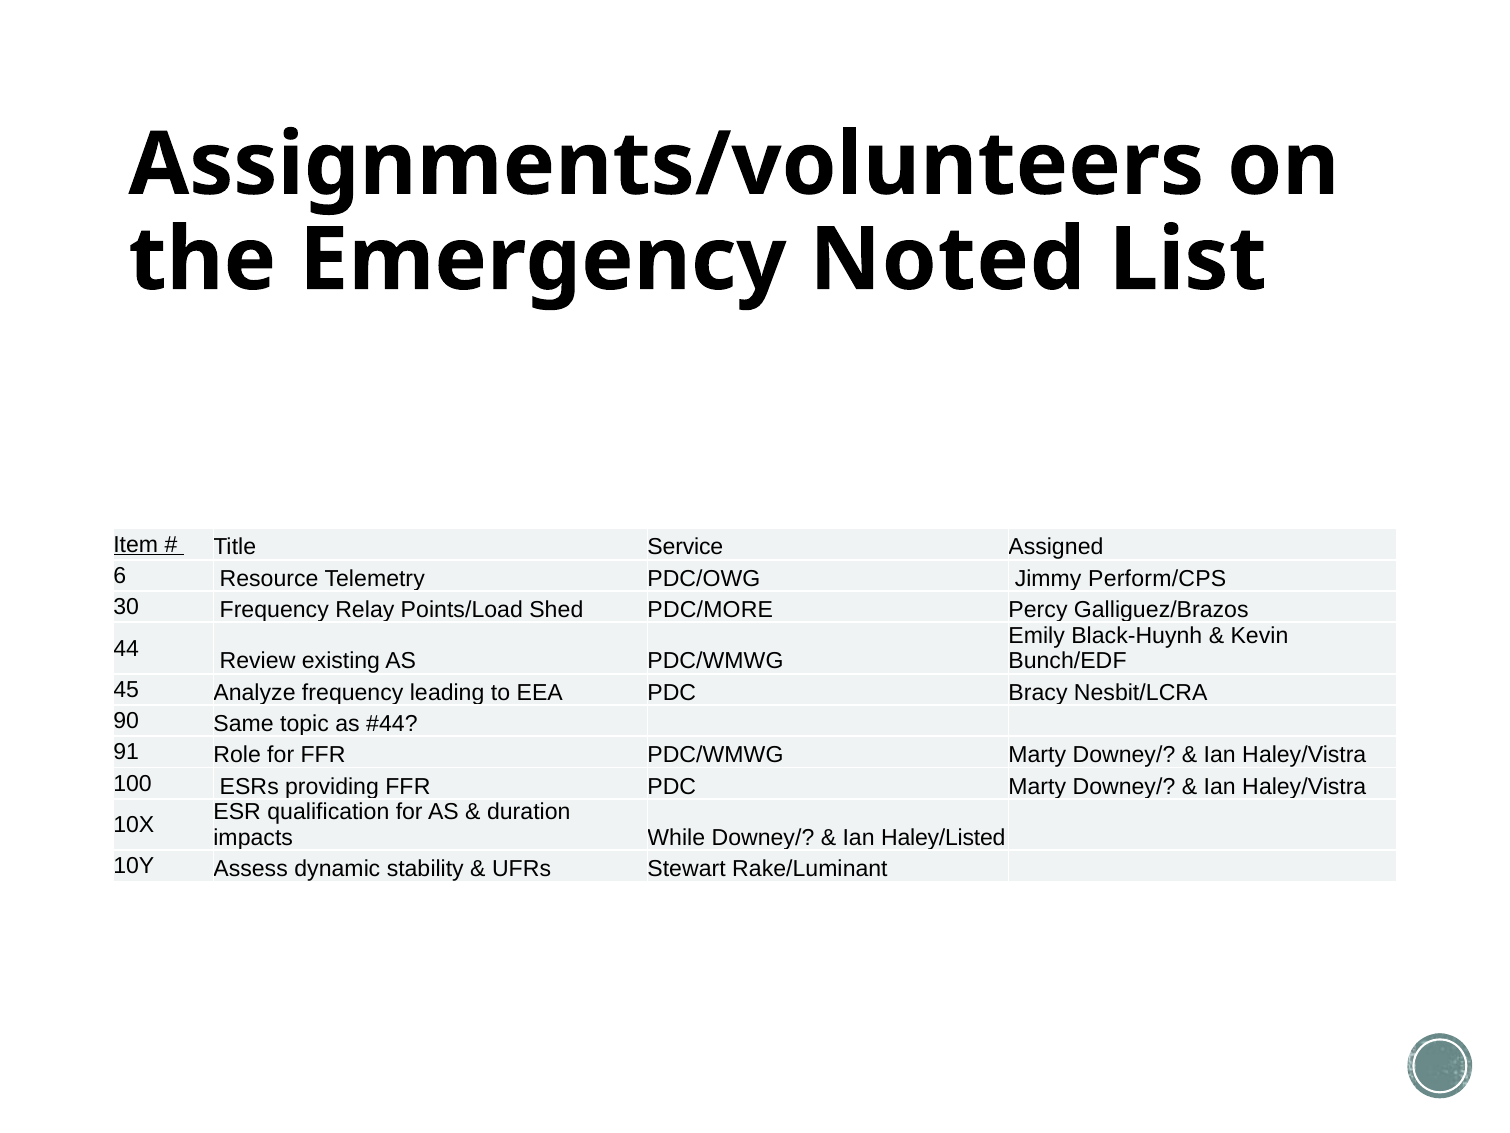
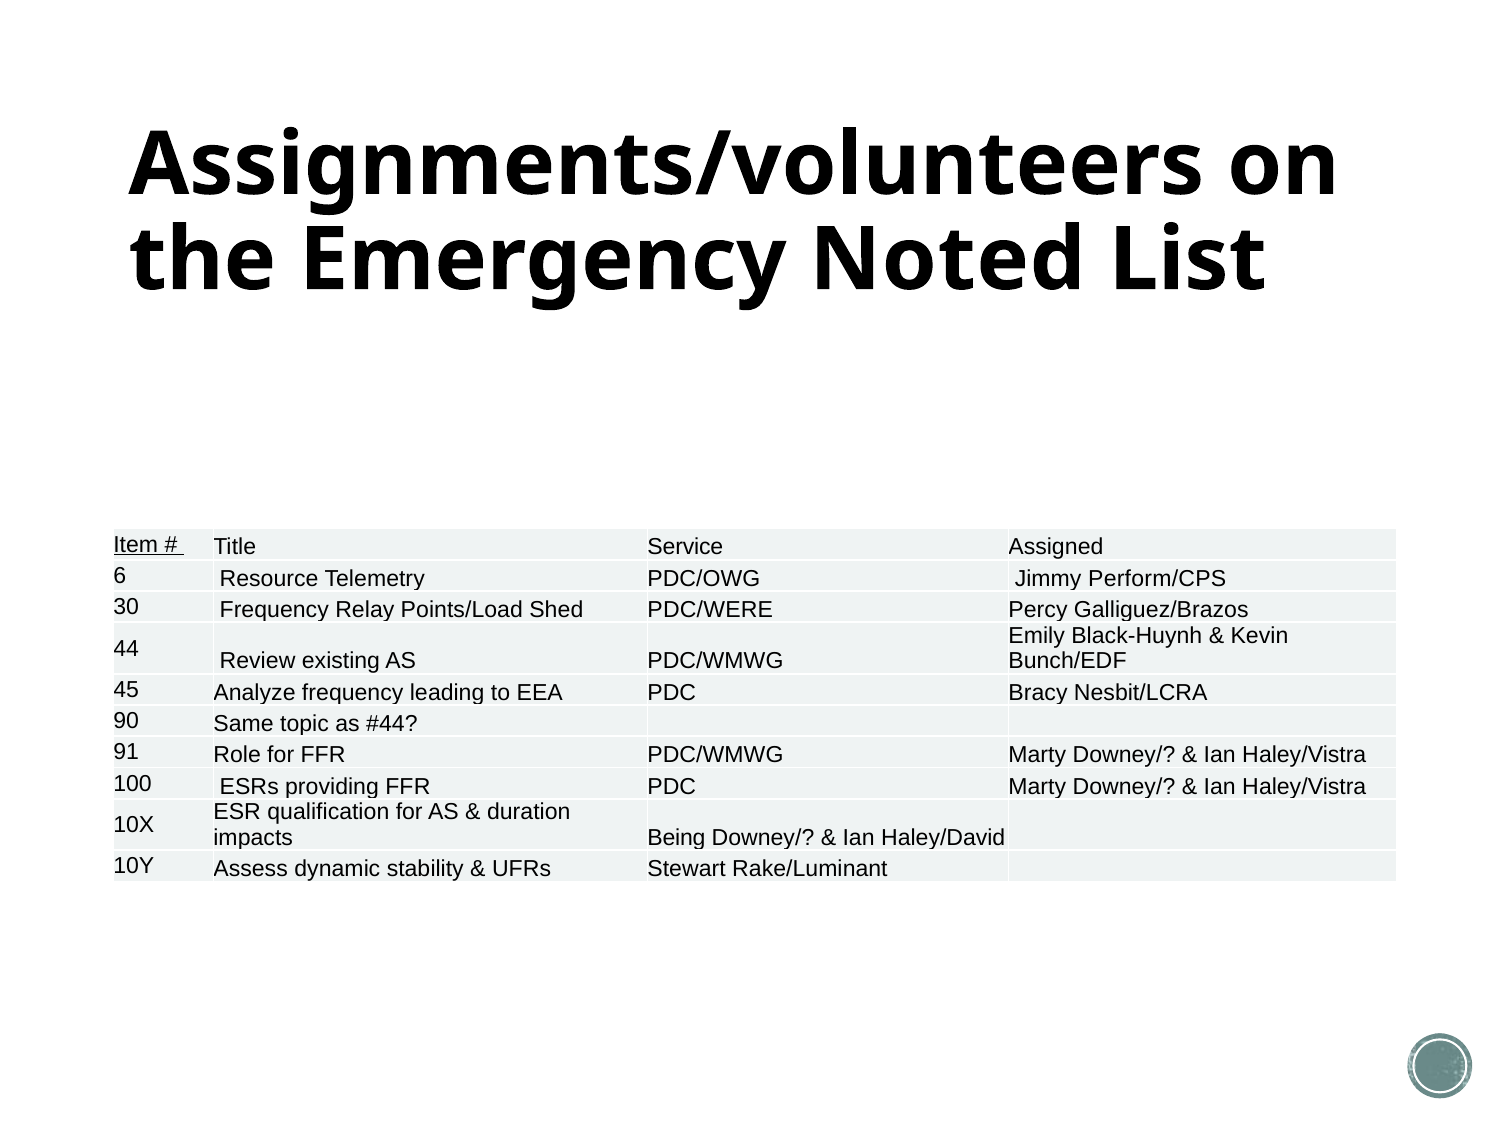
PDC/MORE: PDC/MORE -> PDC/WERE (710, 610)
While: While -> Being (676, 838)
Haley/Listed: Haley/Listed -> Haley/David (943, 838)
